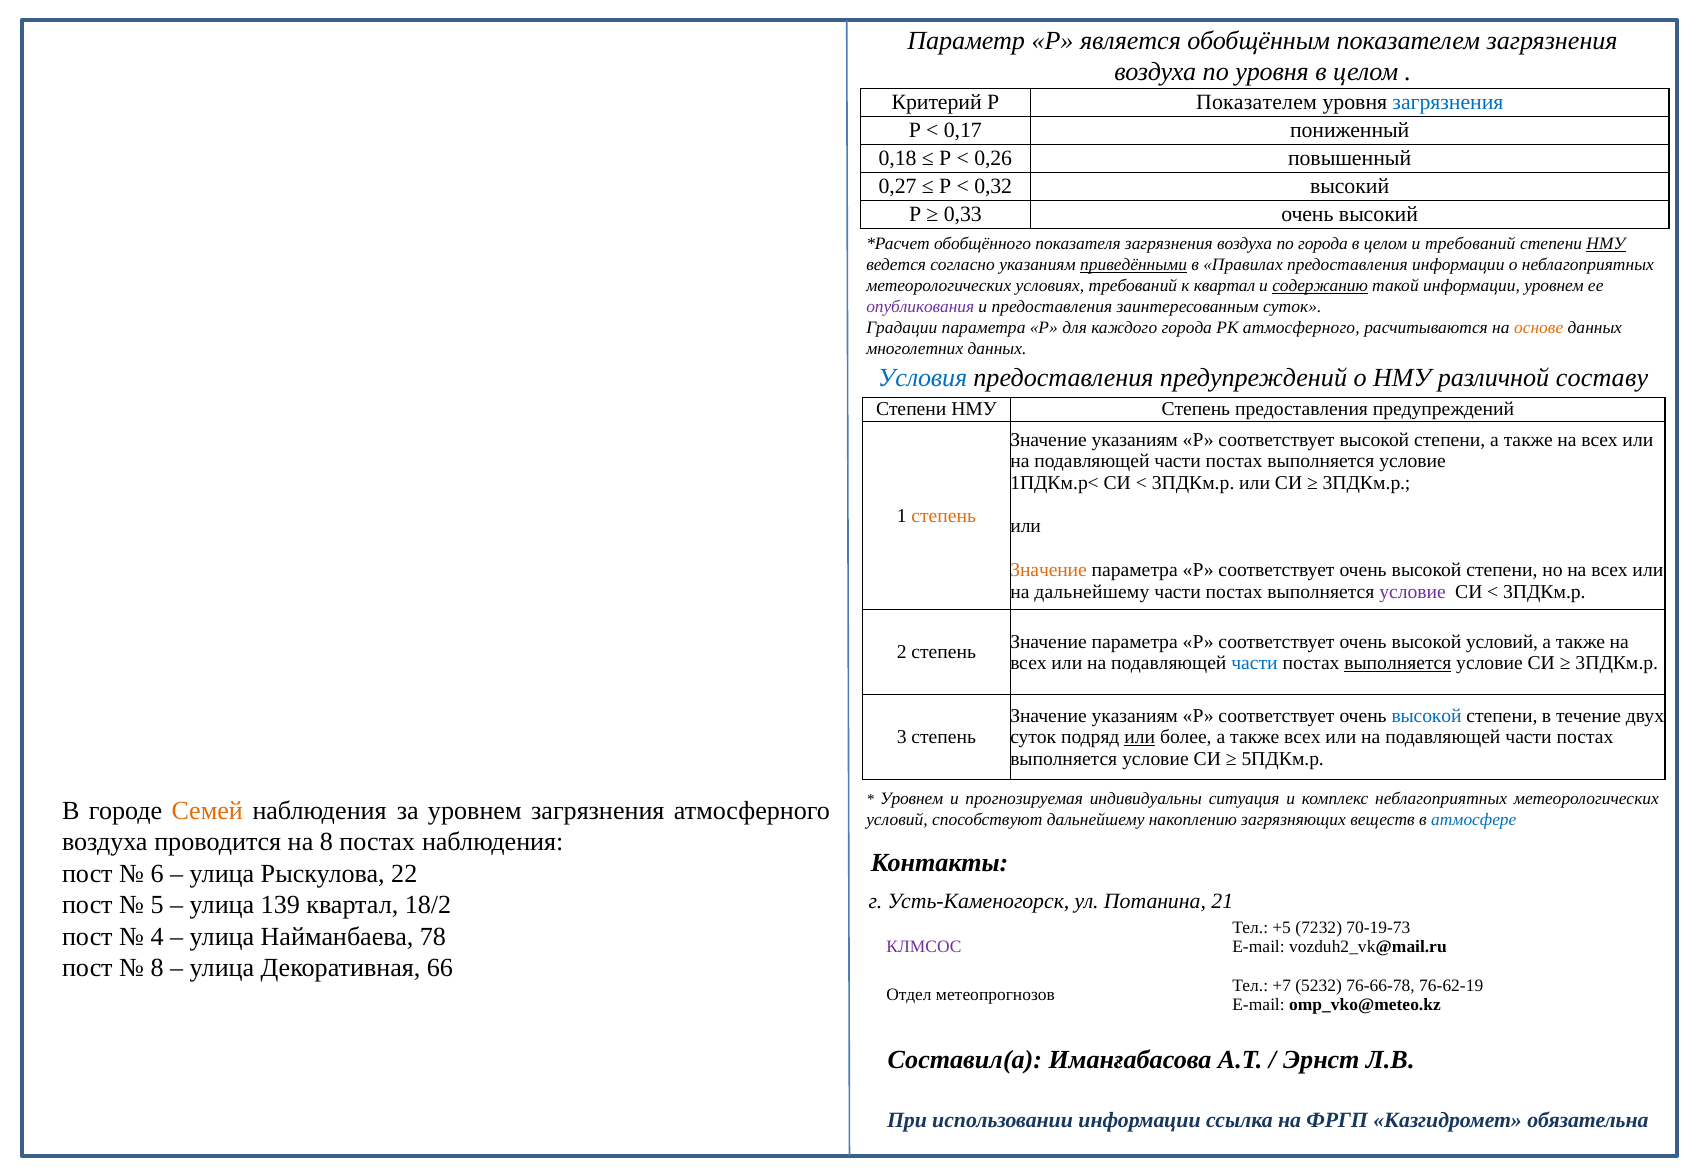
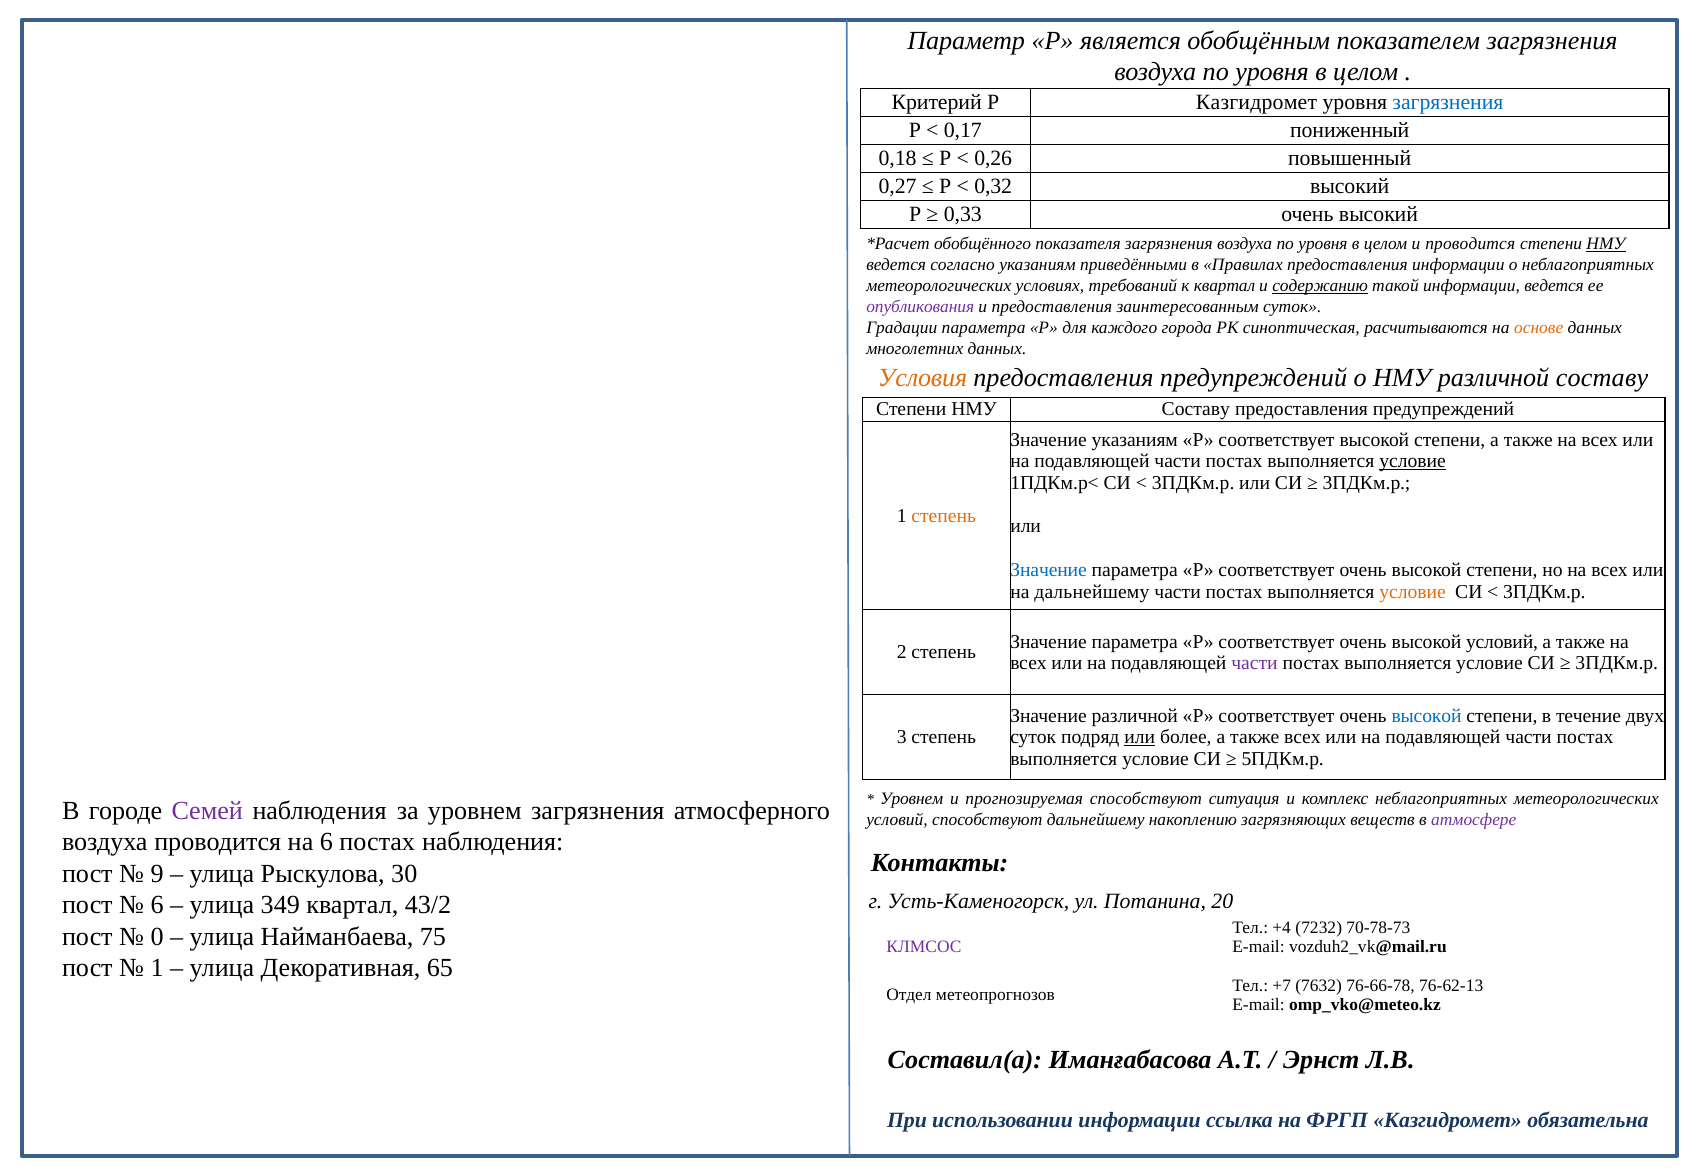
Р Показателем: Показателем -> Казгидромет (1257, 102)
города: города -> уровня (1323, 244)
и требований: требований -> проводится (1470, 244)
приведёнными underline: present -> none (1134, 265)
информации уровнем: уровнем -> ведется (1554, 286)
РК атмосферного: атмосферного -> синоптическая (1301, 327)
Условия colour: blue -> orange (923, 378)
НМУ Степень: Степень -> Составу (1196, 409)
условие underline: none -> present (1413, 461)
Значение colour: orange -> blue (1049, 570)
условие colour: purple -> orange (1413, 592)
части colour: blue -> purple (1254, 663)
выполняется underline: present -> none (1398, 663)
указаниям: указаниям -> различной (1135, 716)
прогнозируемая индивидуальны: индивидуальны -> способствуют (1146, 799)
Семей colour: orange -> purple (207, 811)
атмосфере colour: blue -> purple (1474, 820)
на 8: 8 -> 6 (326, 843)
6: 6 -> 9 (157, 874)
22: 22 -> 30 (404, 874)
21: 21 -> 20 (1222, 901)
5: 5 -> 6 (157, 905)
139: 139 -> 349 (280, 905)
18/2: 18/2 -> 43/2 (428, 905)
+5: +5 -> +4 (1282, 928)
70-19-73: 70-19-73 -> 70-78-73 (1378, 928)
4: 4 -> 0 (157, 937)
78: 78 -> 75 (433, 937)
8: 8 -> 1 (157, 968)
66: 66 -> 65 (440, 968)
5232: 5232 -> 7632 (1319, 986)
76-62-19: 76-62-19 -> 76-62-13 (1451, 986)
